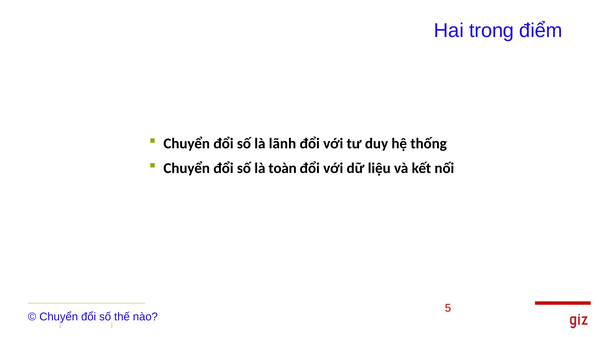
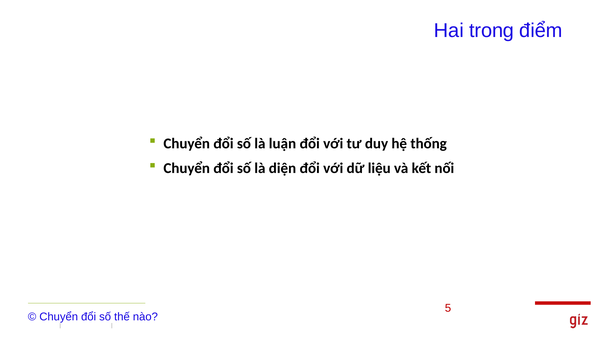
lãnh: lãnh -> luận (282, 144)
toàn: toàn -> diện (282, 168)
